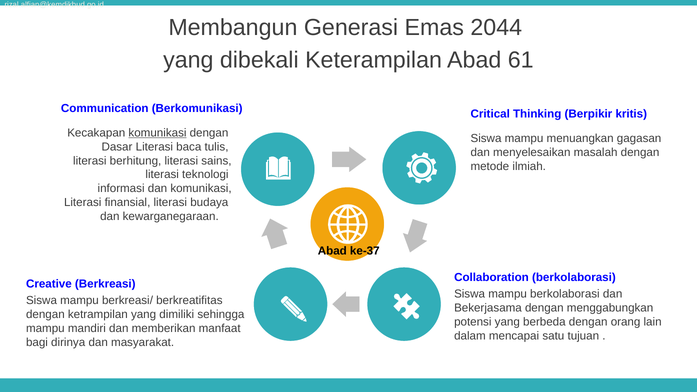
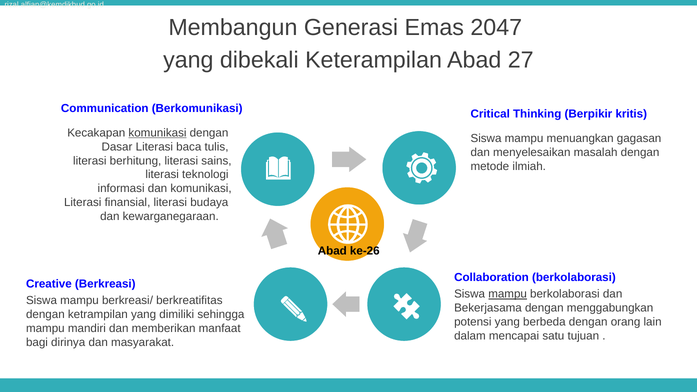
2044: 2044 -> 2047 (496, 28)
61: 61 -> 27 (521, 60)
ke-37: ke-37 -> ke-26 (365, 251)
mampu underline: none -> present (508, 294)
